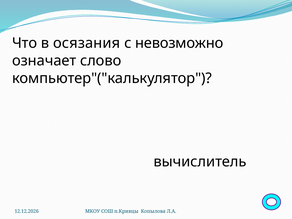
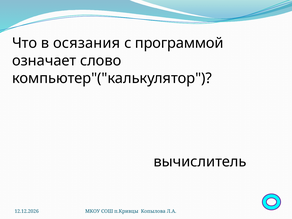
невозможно: невозможно -> программой (179, 43)
